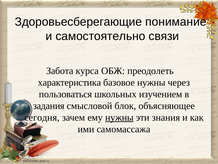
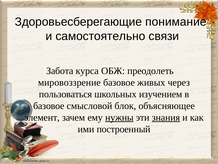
характеристика: характеристика -> мировоззрение (69, 82)
базовое нужны: нужны -> живых (151, 82)
задания: задания -> базовое (49, 105)
сегодня: сегодня -> элемент (42, 117)
знания underline: none -> present (166, 117)
самомассажа: самомассажа -> построенный (124, 129)
